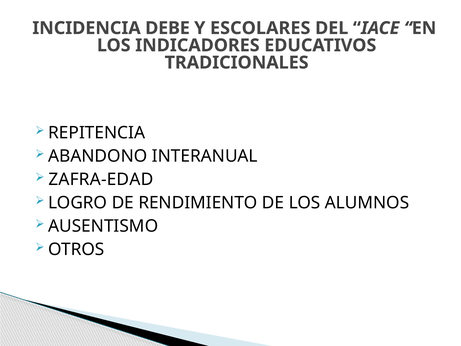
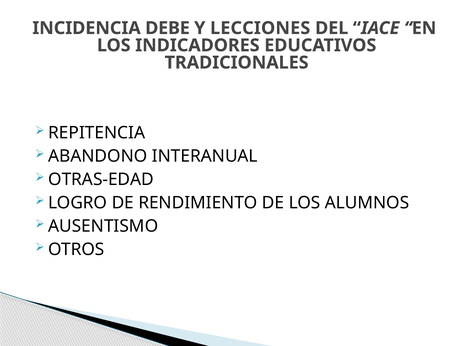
ESCOLARES: ESCOLARES -> LECCIONES (260, 28)
ZAFRA-EDAD: ZAFRA-EDAD -> OTRAS-EDAD (101, 179)
